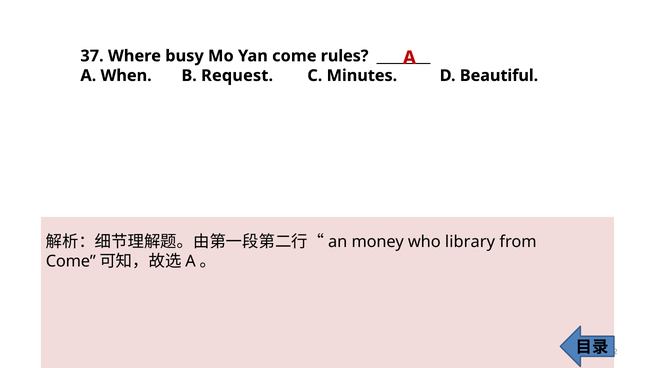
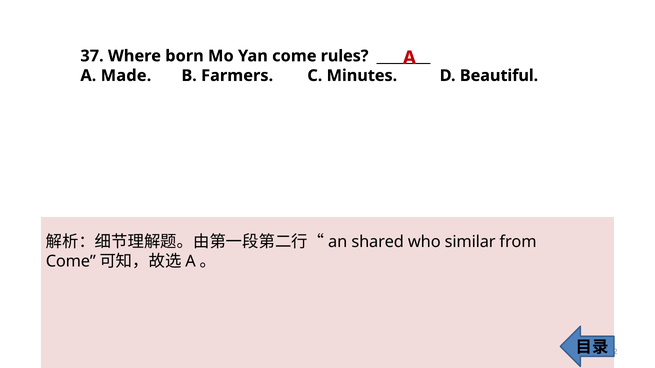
busy: busy -> born (184, 56)
When: When -> Made (126, 76)
Request: Request -> Farmers (237, 76)
money: money -> shared (378, 242)
library: library -> similar (470, 242)
